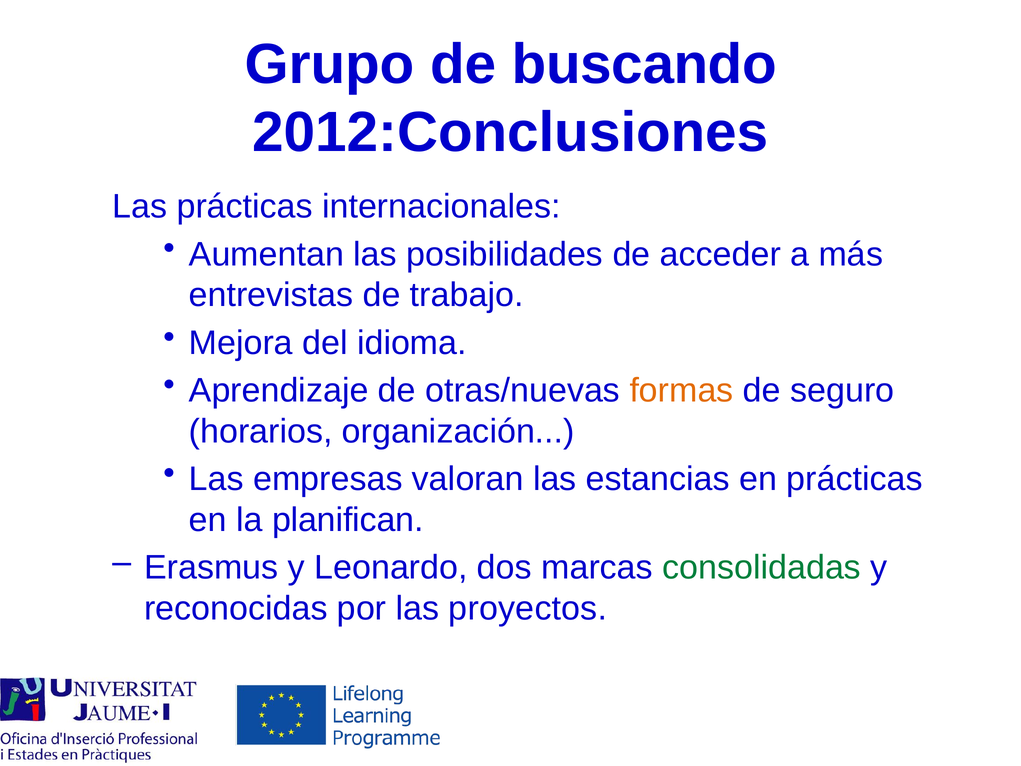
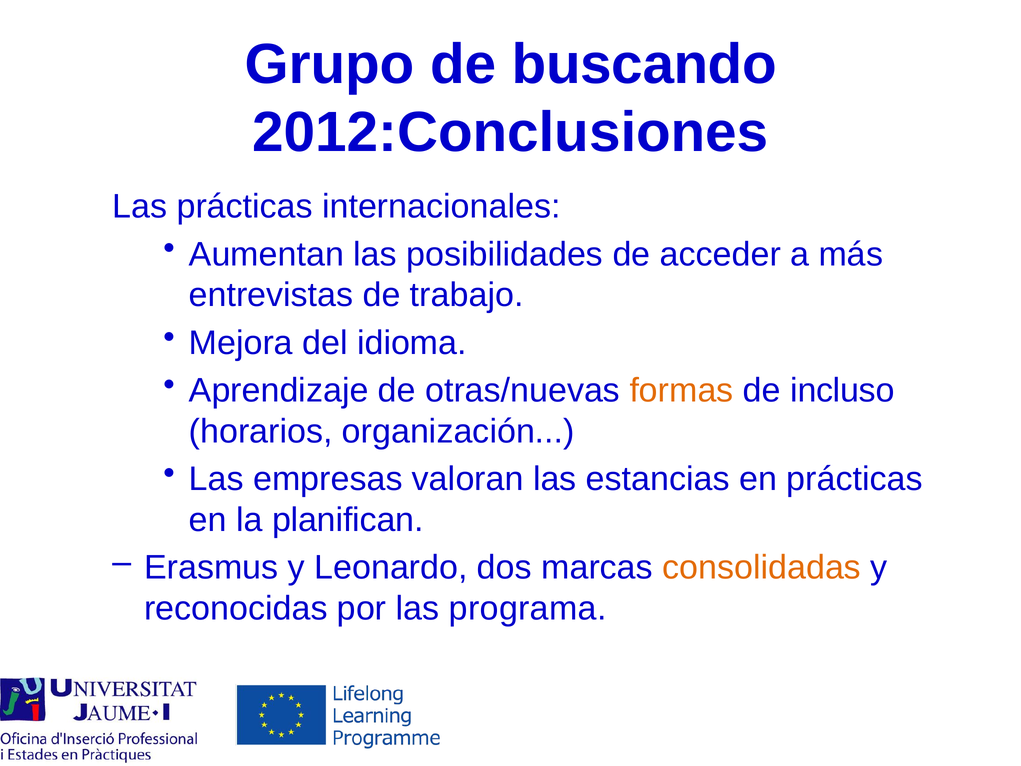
seguro: seguro -> incluso (842, 390)
consolidadas colour: green -> orange (762, 567)
proyectos: proyectos -> programa (528, 608)
